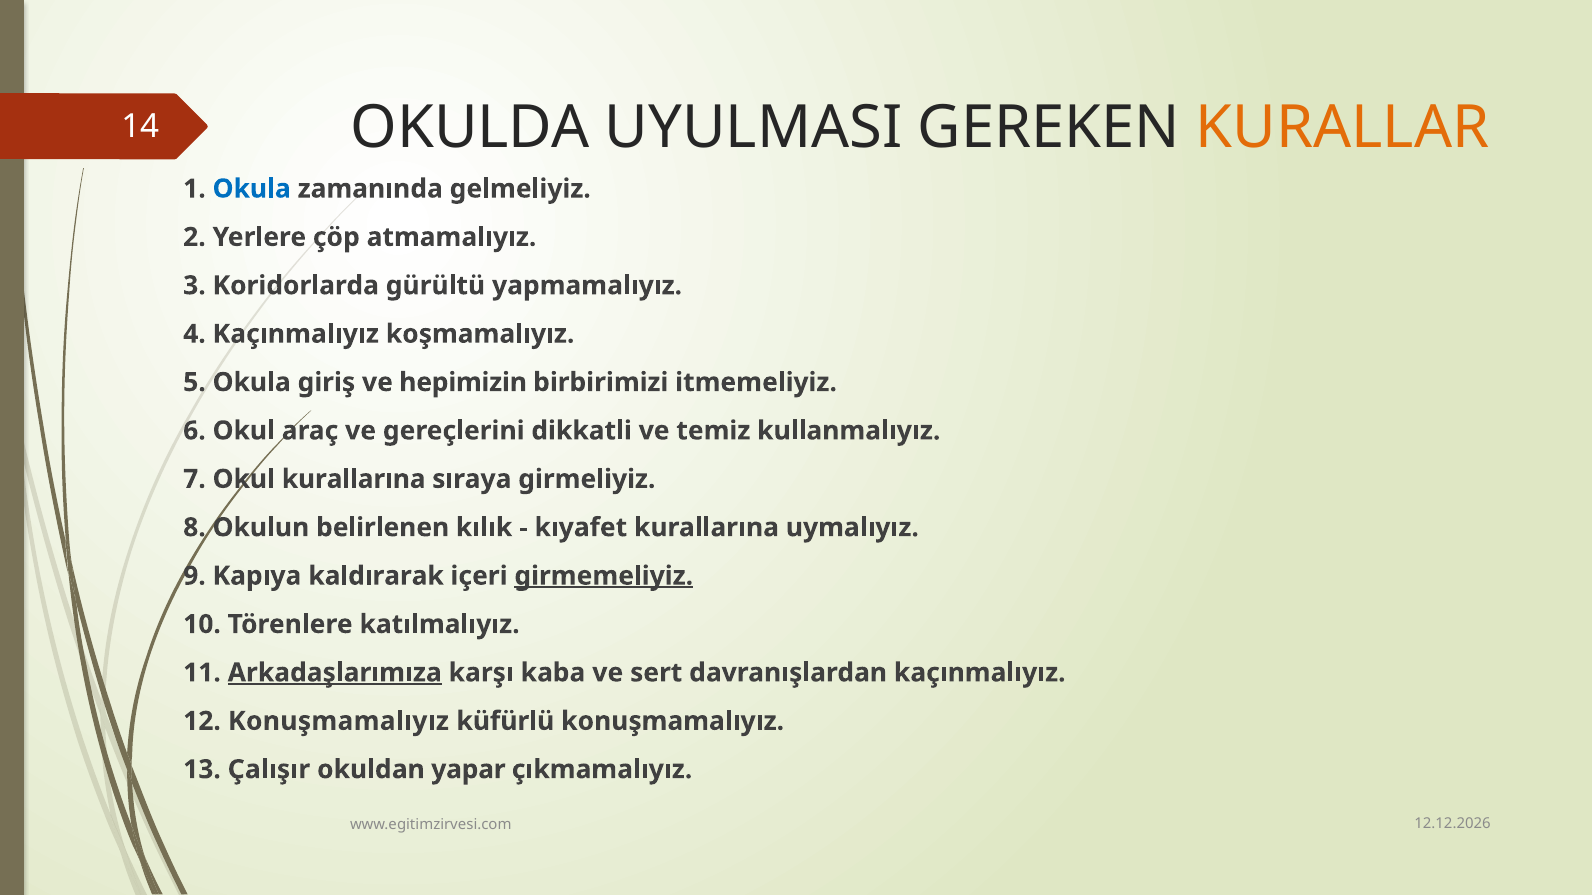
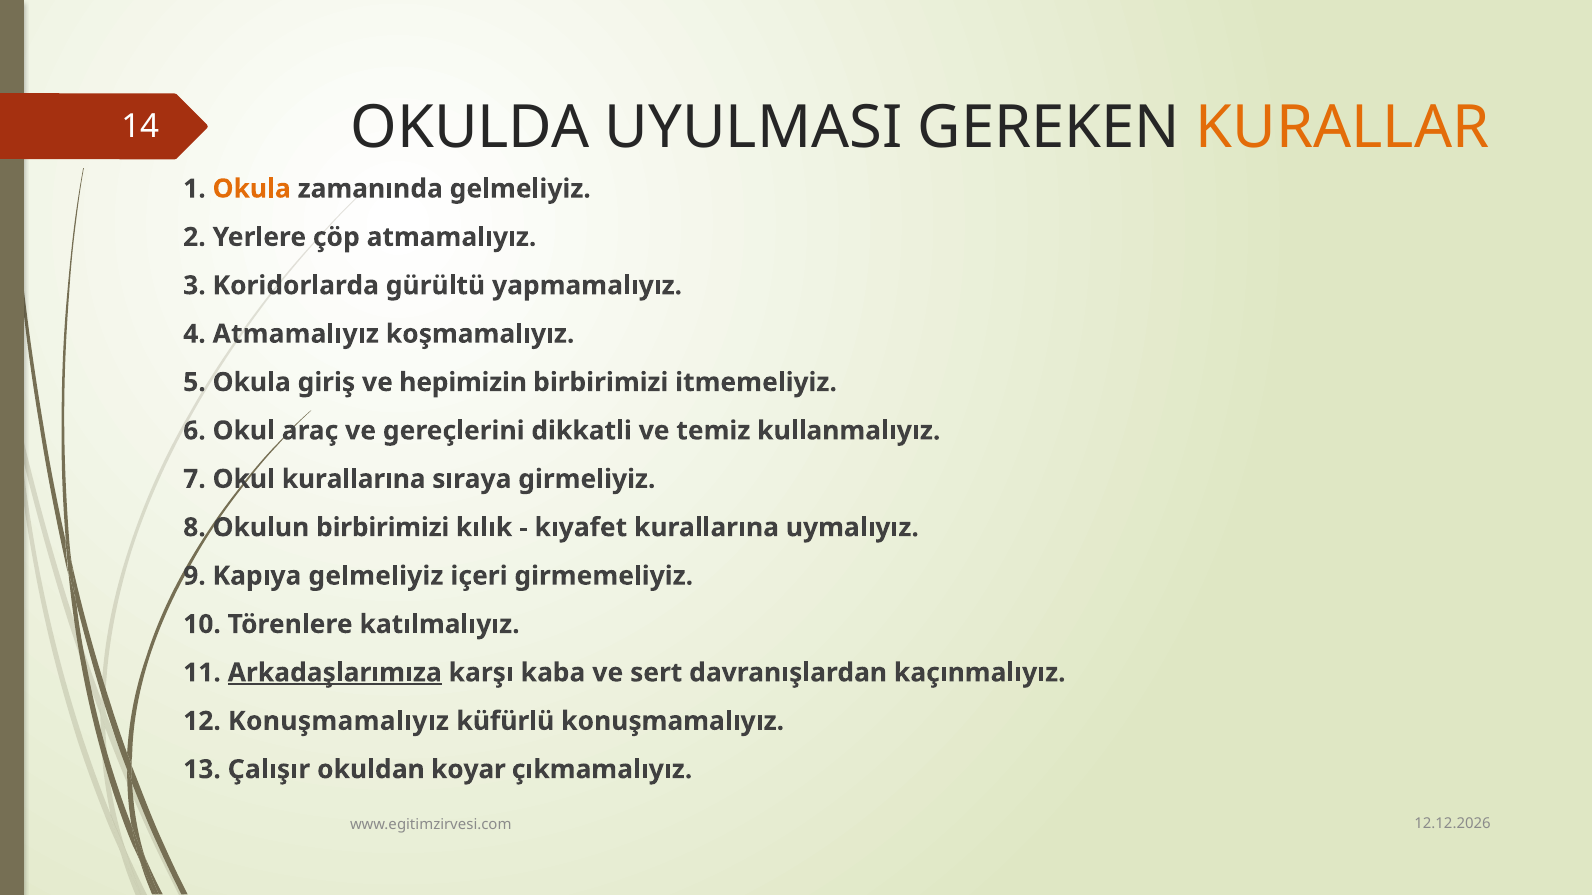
Okula colour: blue -> orange (252, 189)
4 Kaçınmalıyız: Kaçınmalıyız -> Atmamalıyız (296, 334)
Okulun belirlenen: belirlenen -> birbirimizi (383, 528)
Kapıya kaldırarak: kaldırarak -> gelmeliyiz (376, 576)
girmemeliyiz underline: present -> none (604, 576)
yapar: yapar -> koyar (468, 770)
